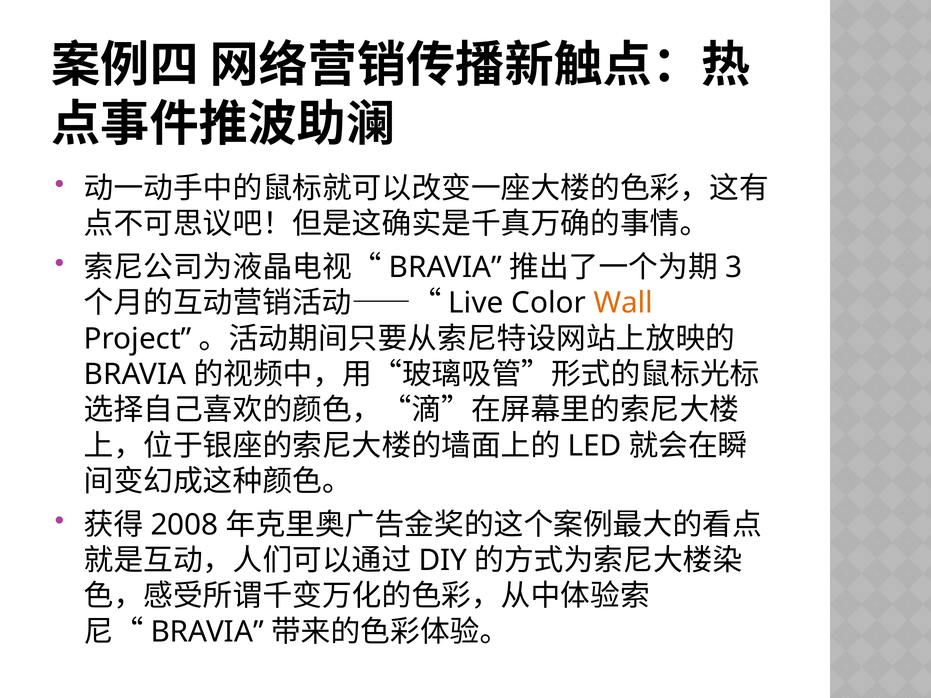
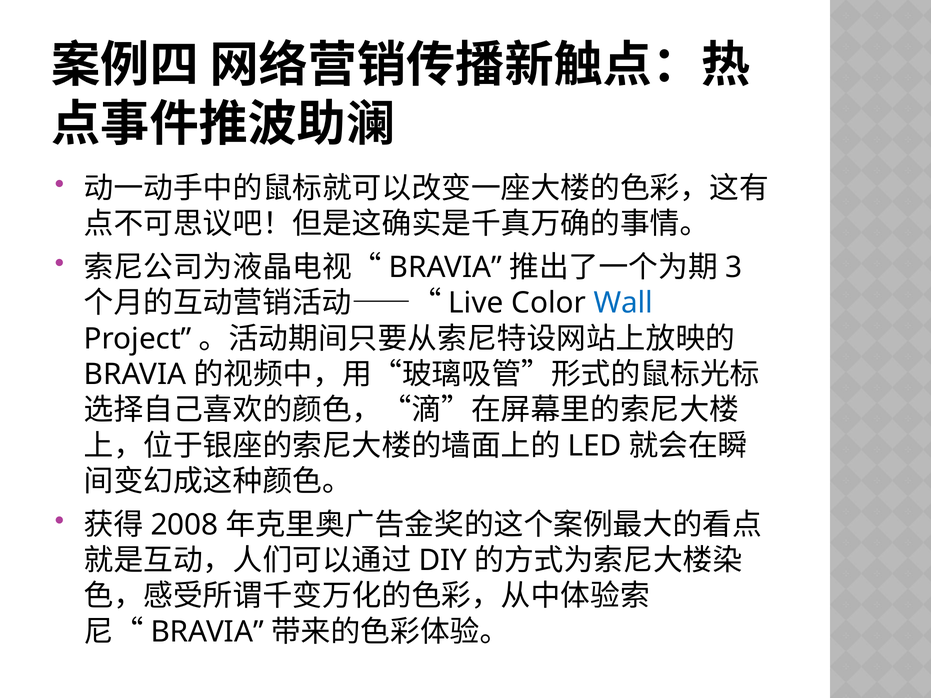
Wall colour: orange -> blue (623, 303)
